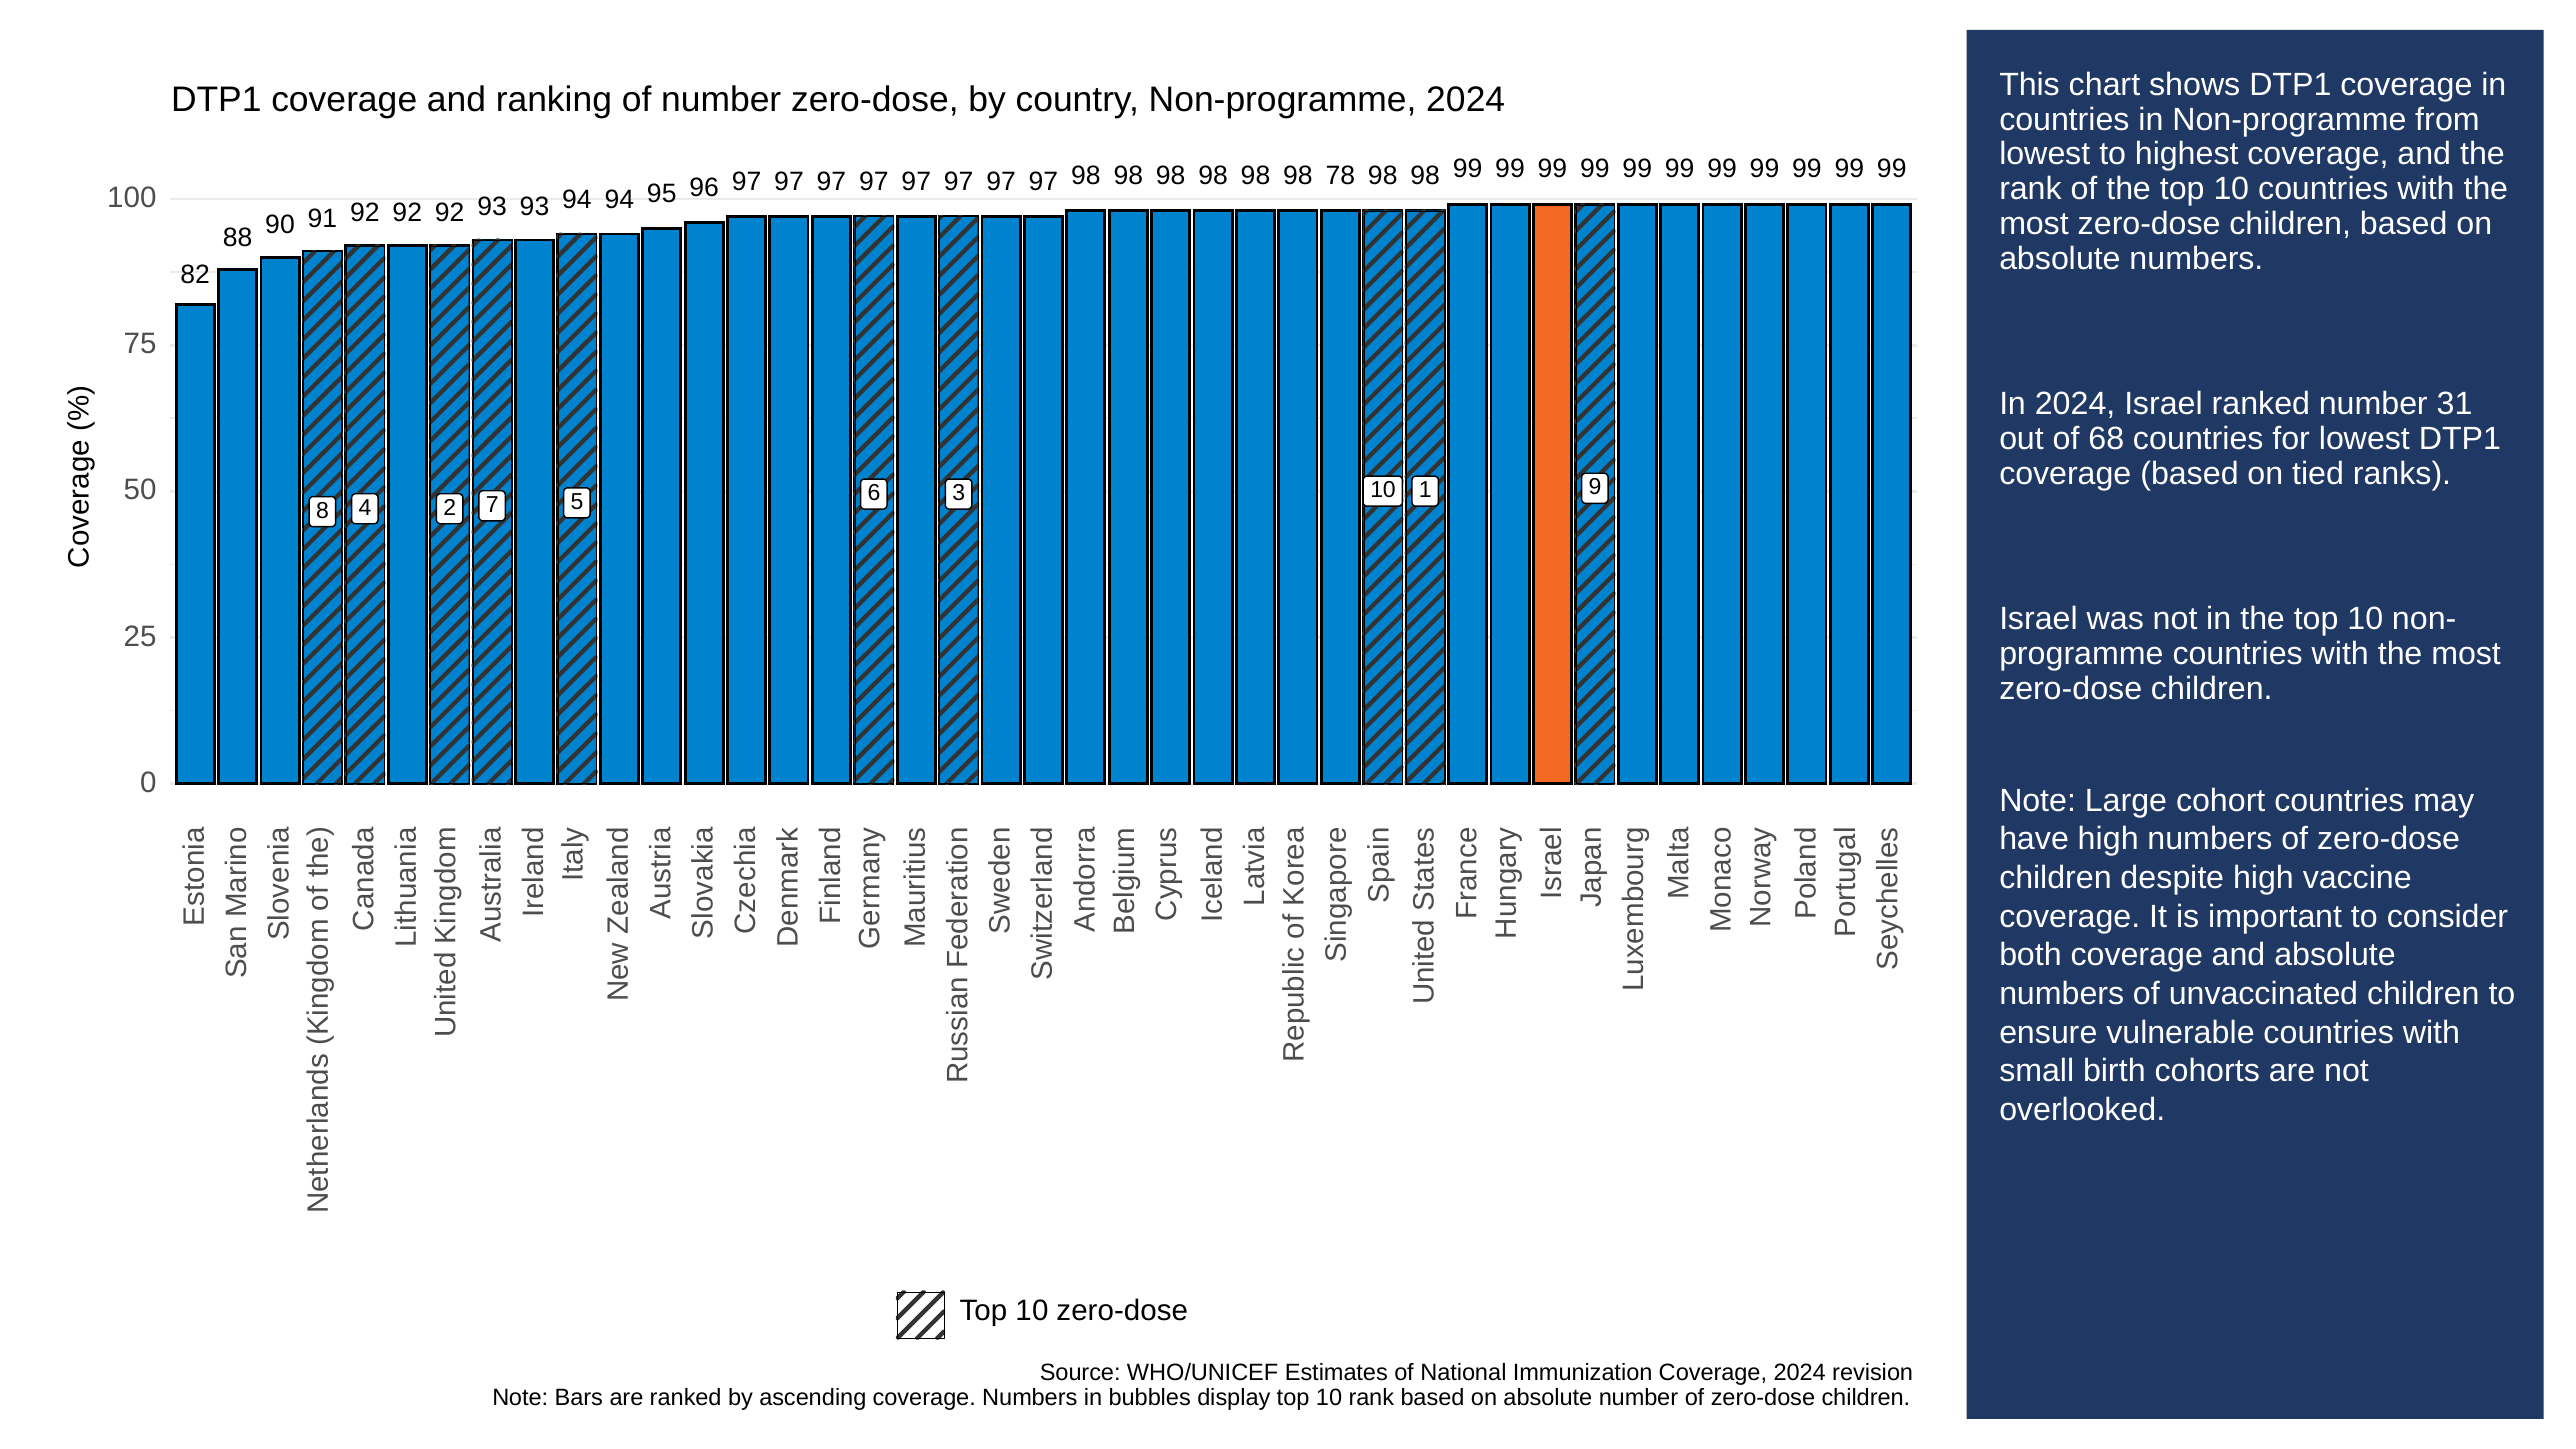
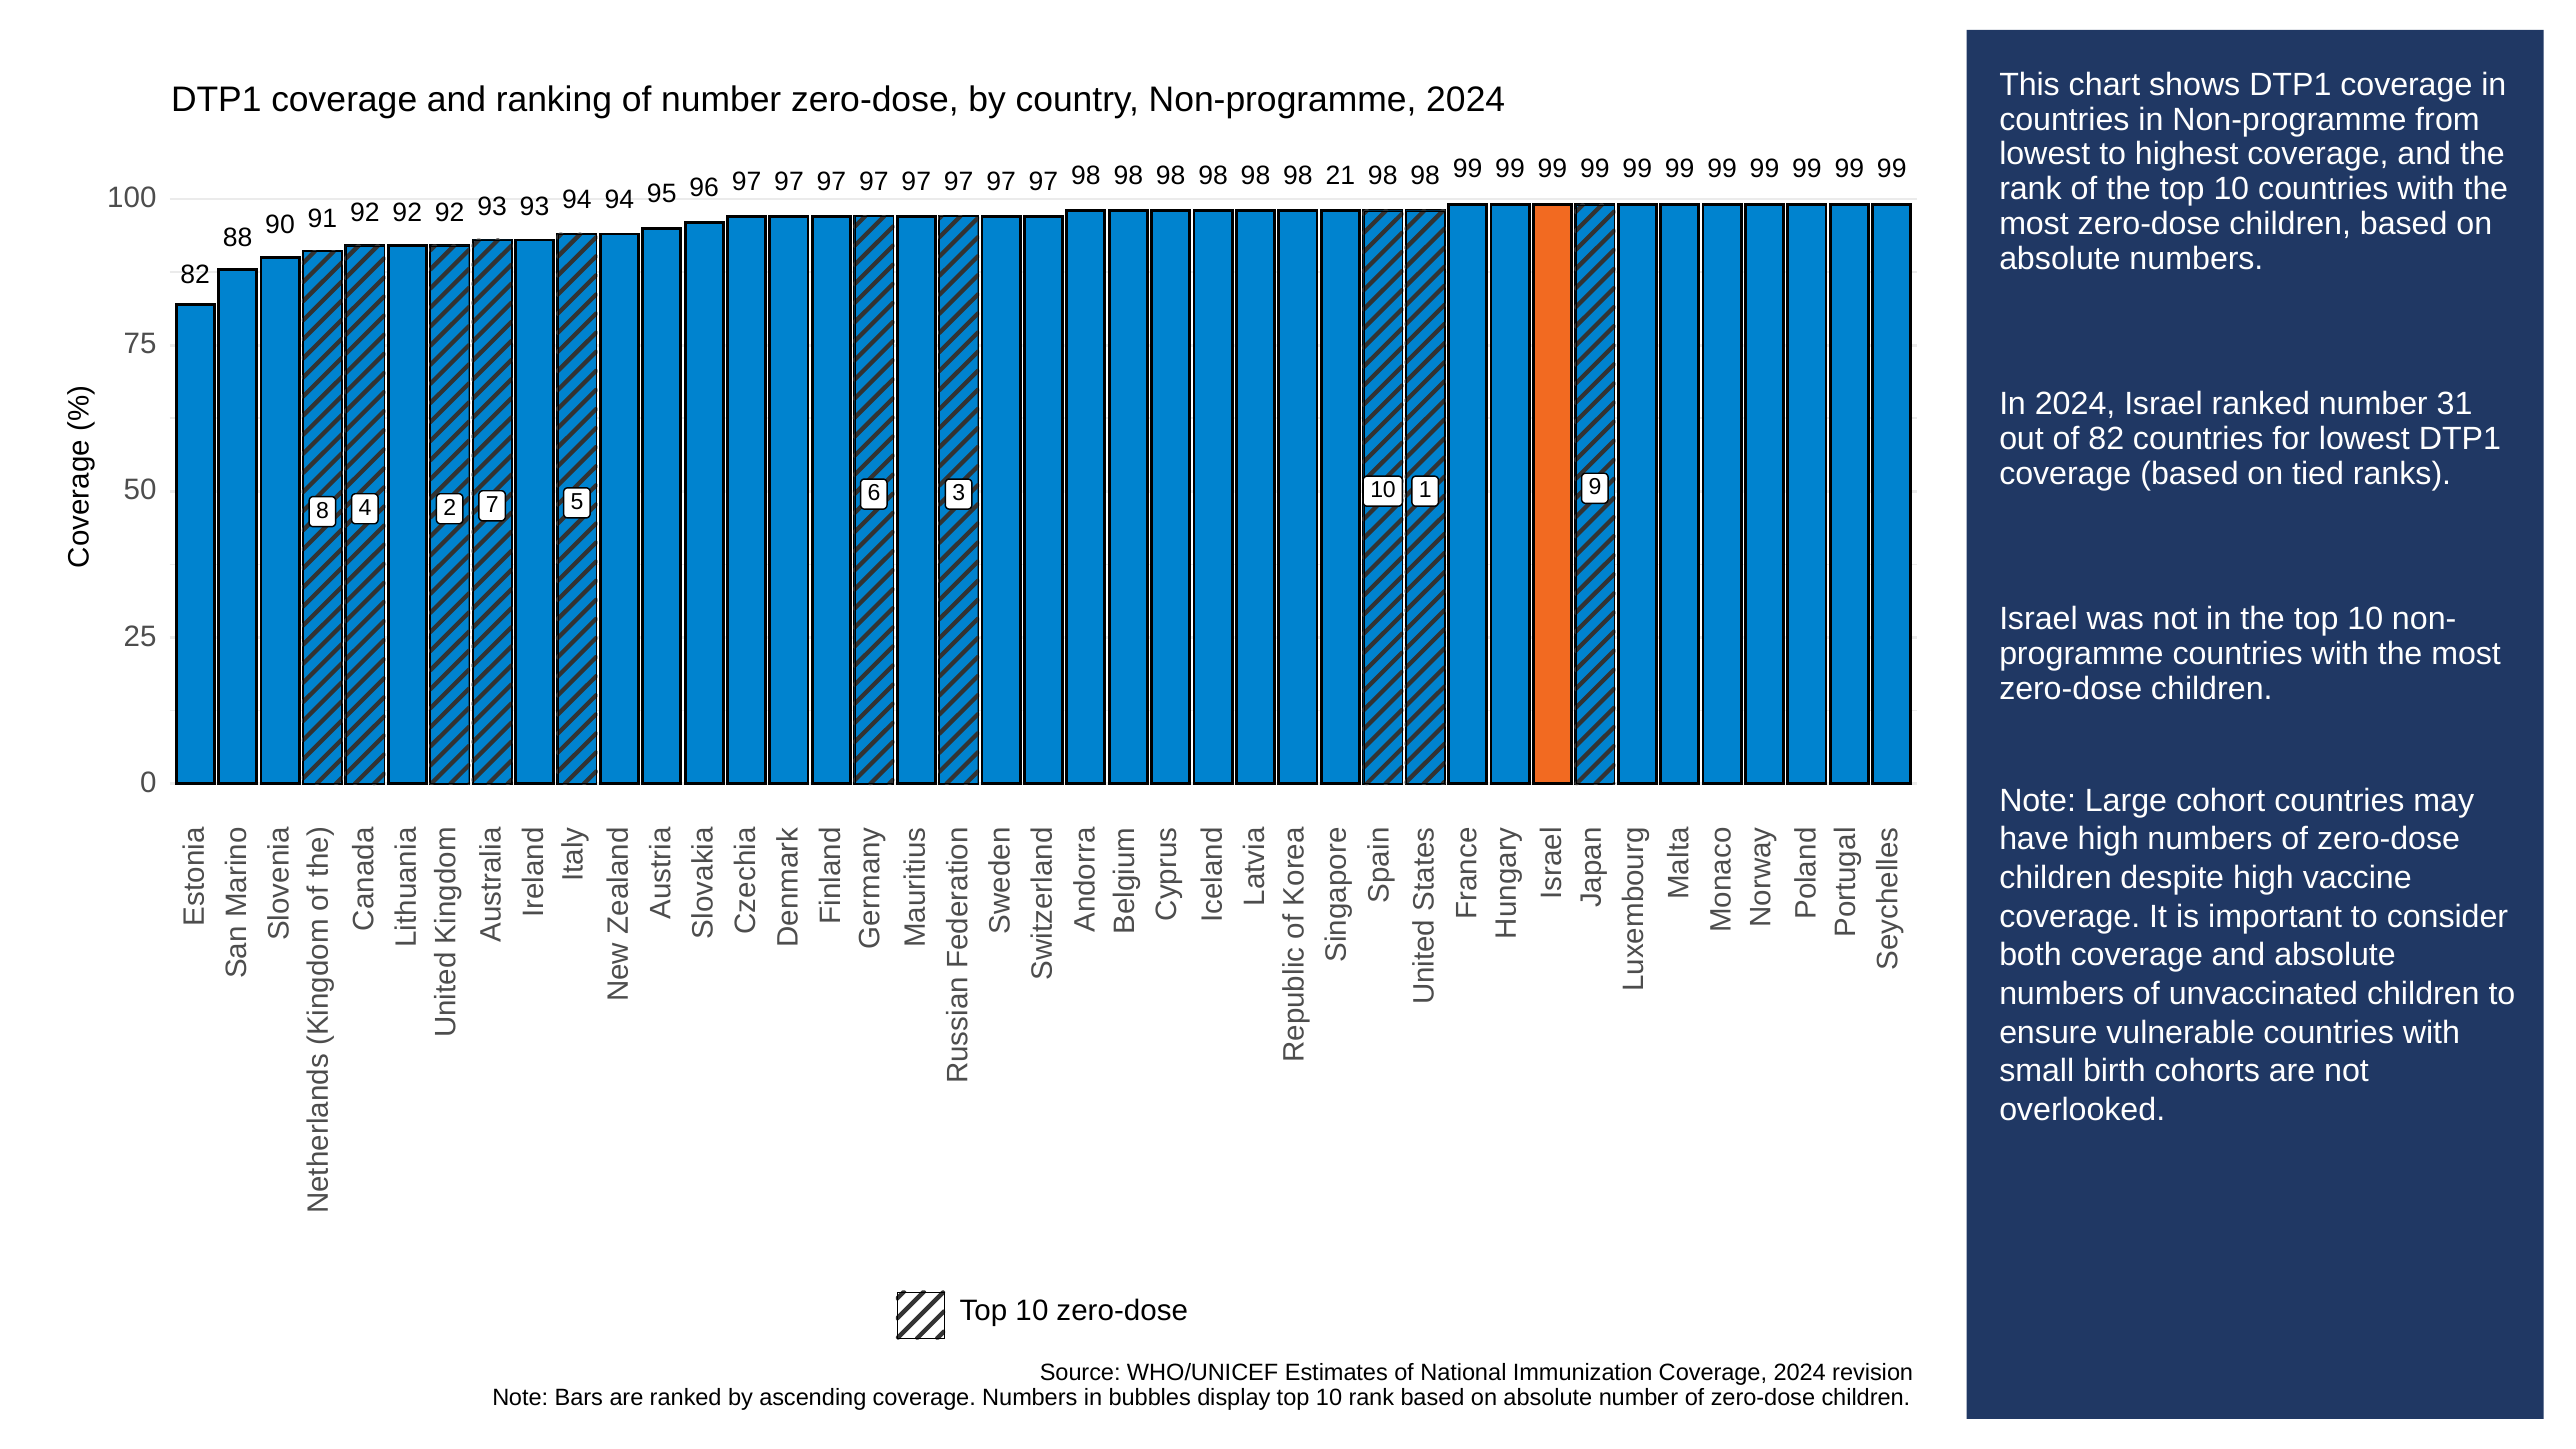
78: 78 -> 21 (1340, 175)
of 68: 68 -> 82 (2106, 439)
